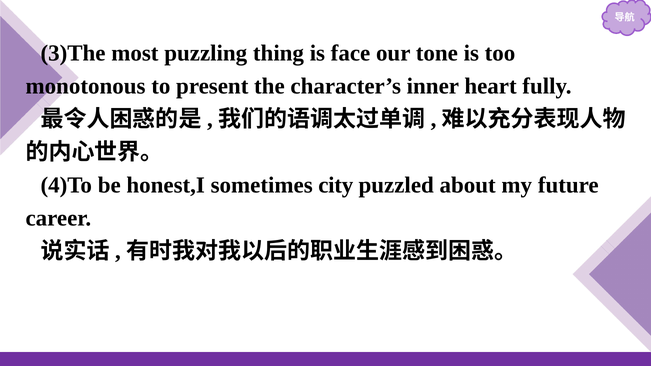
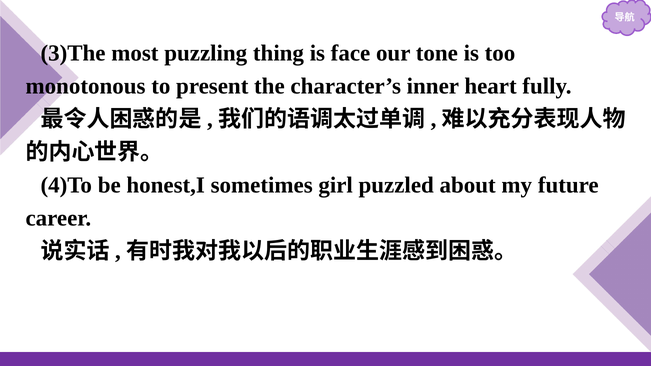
city: city -> girl (336, 185)
